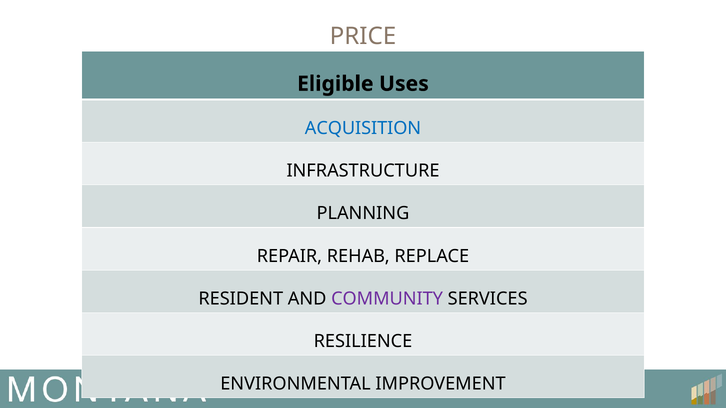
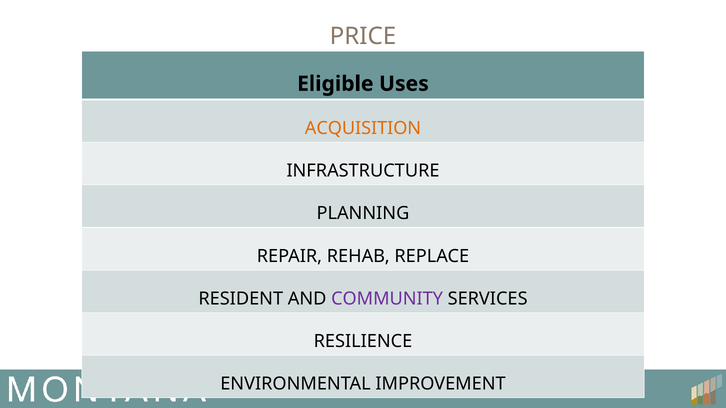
ACQUISITION colour: blue -> orange (363, 128)
